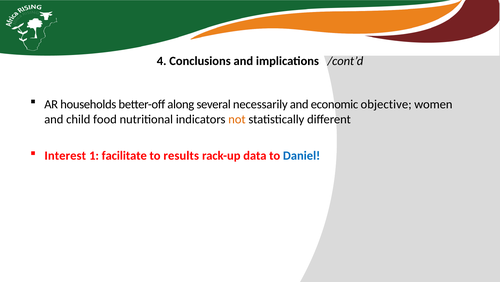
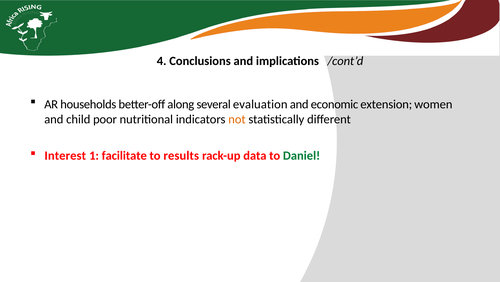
necessarily: necessarily -> evaluation (260, 104)
objective: objective -> extension (386, 104)
food: food -> poor (105, 119)
Daniel colour: blue -> green (302, 155)
